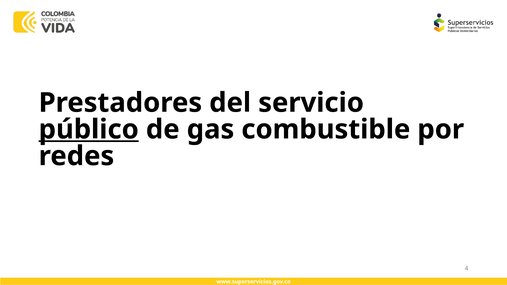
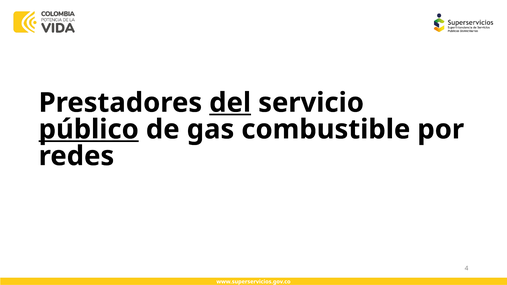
del underline: none -> present (230, 103)
